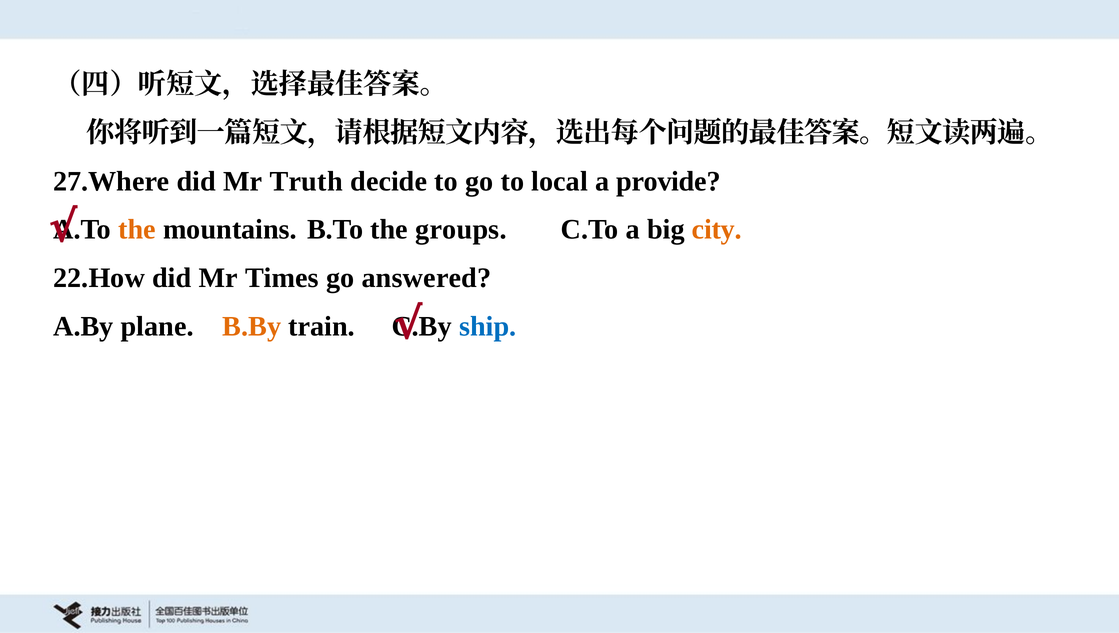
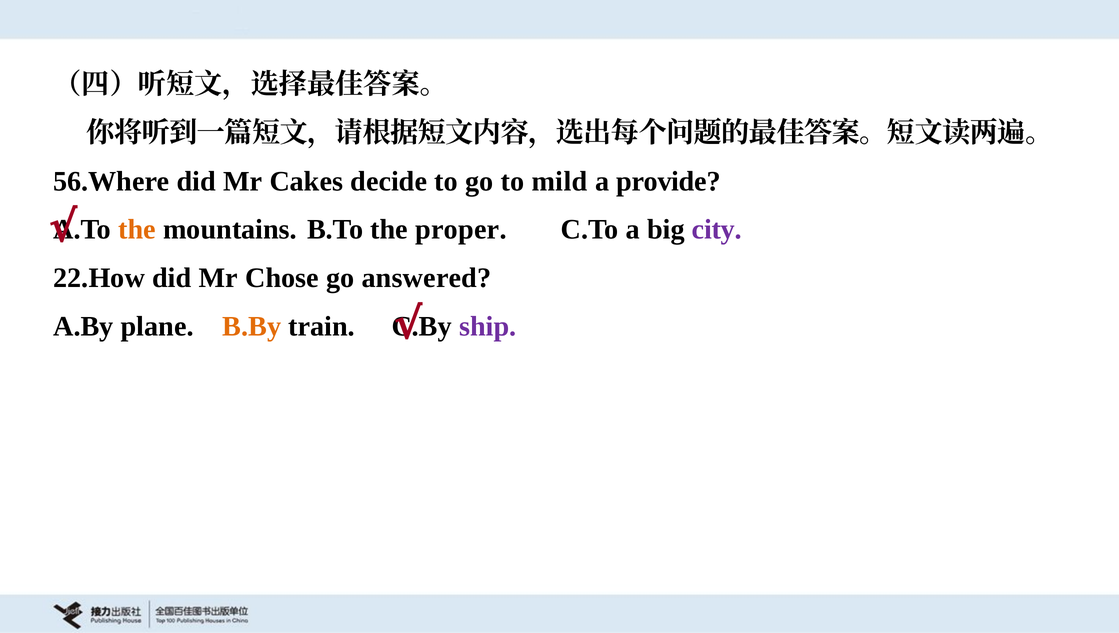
27.Where: 27.Where -> 56.Where (111, 181)
Truth: Truth -> Cakes (306, 181)
local: local -> mild (560, 181)
groups: groups -> proper (461, 230)
city colour: orange -> purple (717, 230)
Times: Times -> Chose (282, 278)
ship colour: blue -> purple (488, 326)
